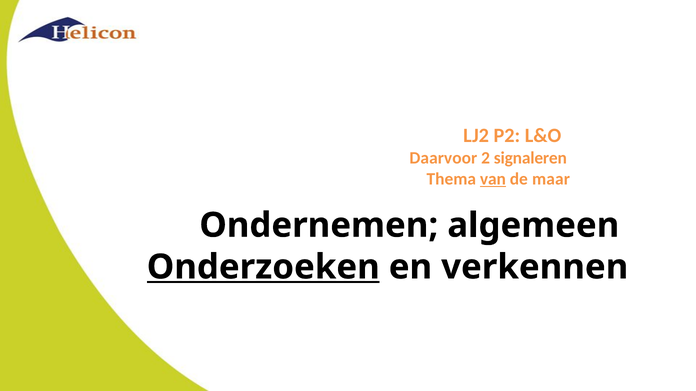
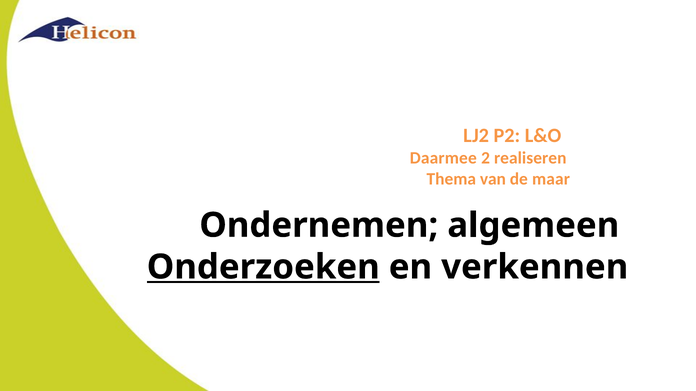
Daarvoor: Daarvoor -> Daarmee (443, 158)
signaleren: signaleren -> realiseren (530, 158)
van underline: present -> none (493, 179)
